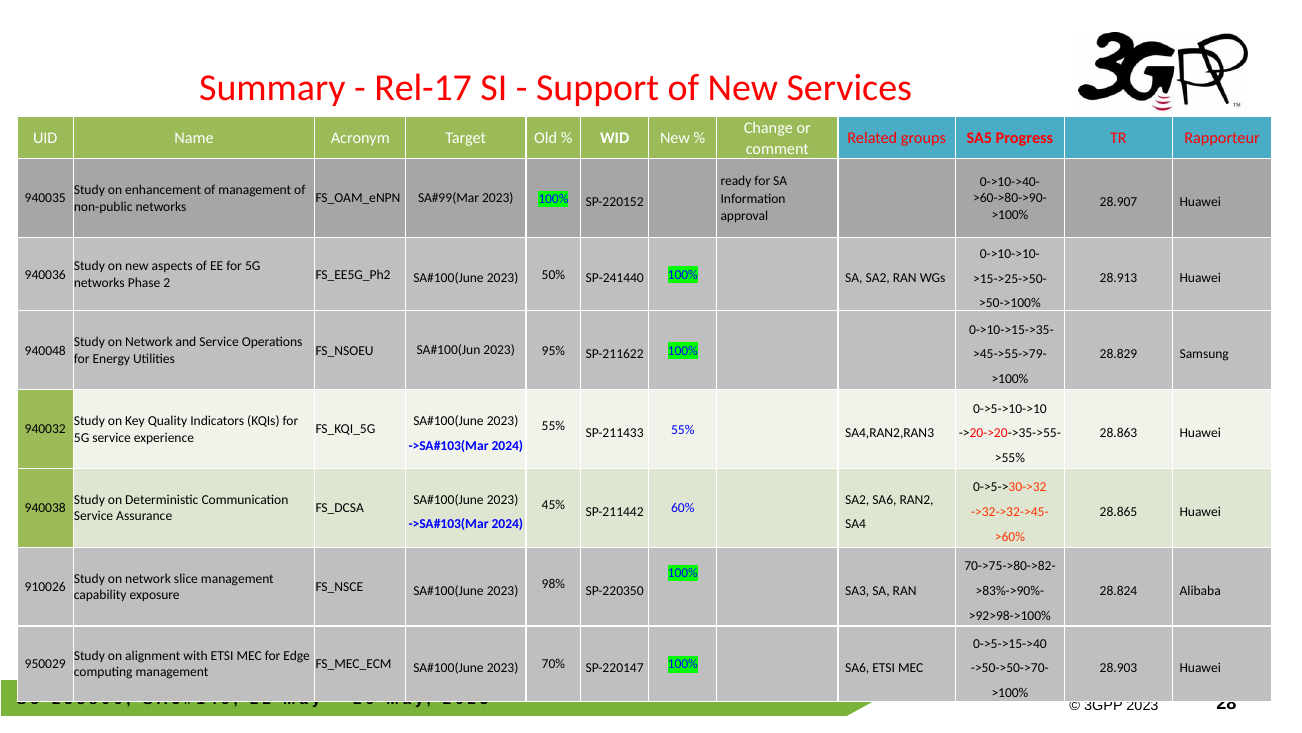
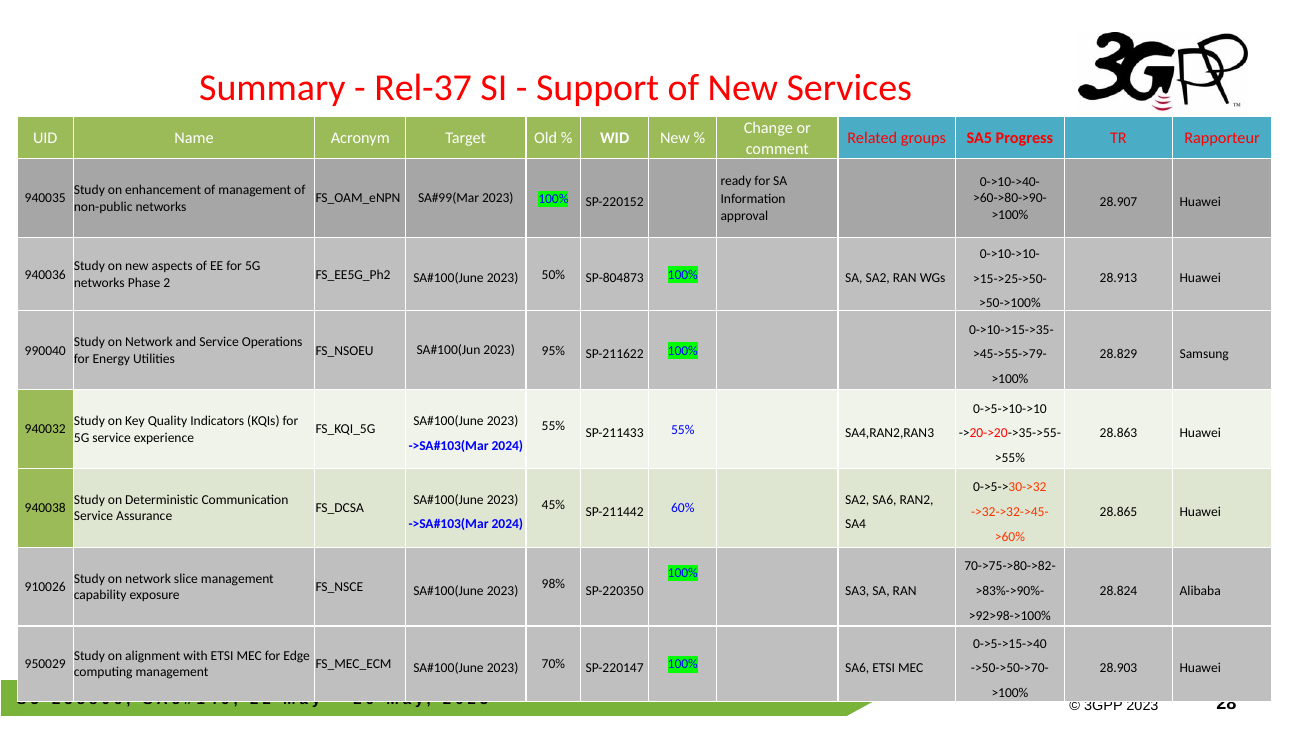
Rel-17: Rel-17 -> Rel-37 (423, 88)
SP-241440: SP-241440 -> SP-804873 (615, 278)
940048: 940048 -> 990040 (45, 350)
